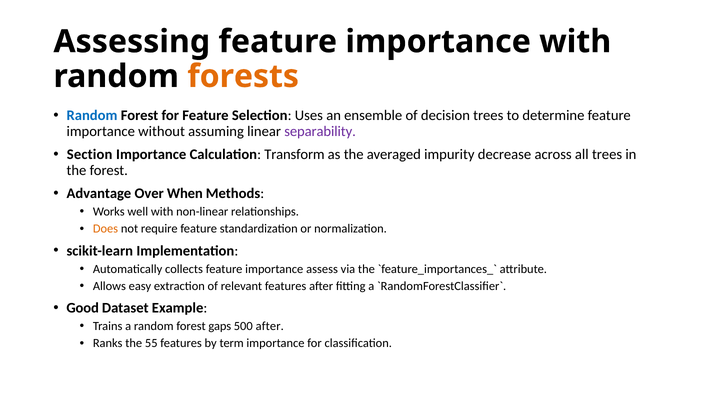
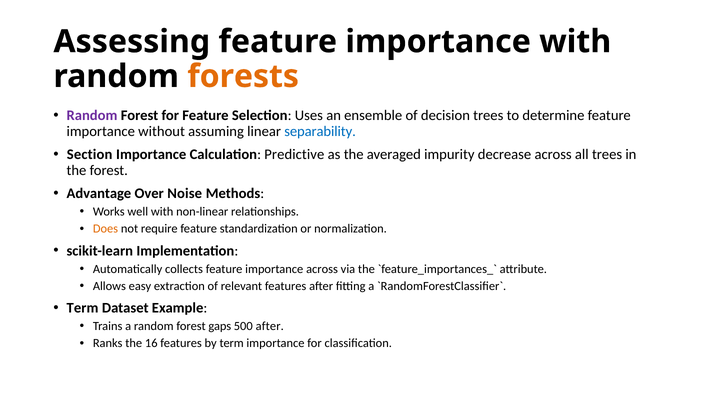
Random colour: blue -> purple (92, 115)
separability colour: purple -> blue (320, 131)
Transform: Transform -> Predictive (294, 154)
When: When -> Noise (185, 193)
importance assess: assess -> across (322, 269)
Good: Good -> Term (83, 307)
55: 55 -> 16 (151, 343)
